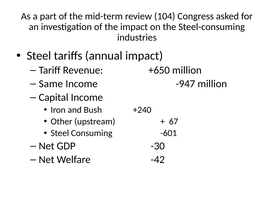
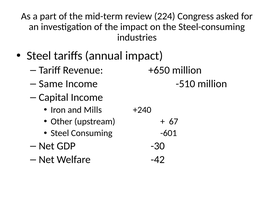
104: 104 -> 224 (165, 16)
-947: -947 -> -510 (185, 84)
Bush: Bush -> Mills (93, 110)
